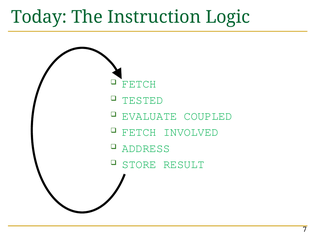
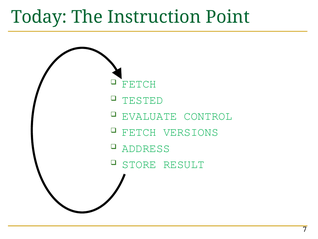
Logic: Logic -> Point (228, 17)
COUPLED: COUPLED -> CONTROL (208, 116)
INVOLVED: INVOLVED -> VERSIONS (191, 132)
